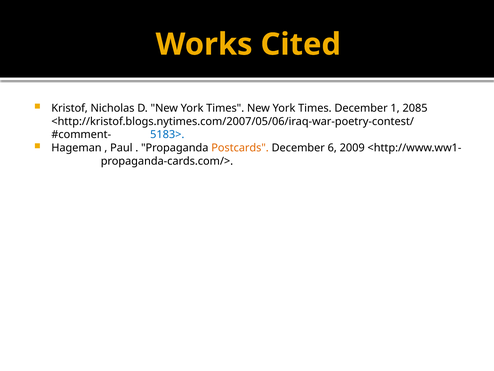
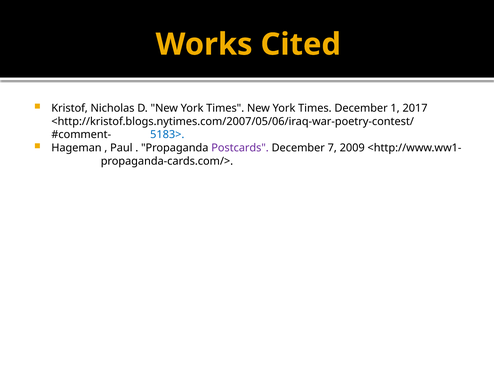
2085: 2085 -> 2017 (415, 108)
Postcards colour: orange -> purple (240, 148)
6: 6 -> 7 (332, 148)
